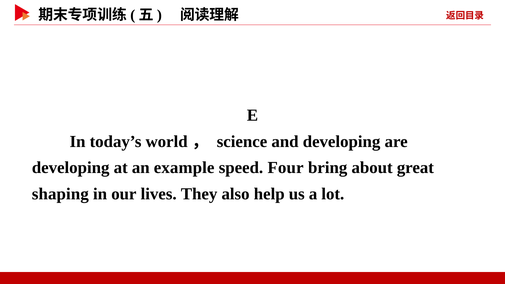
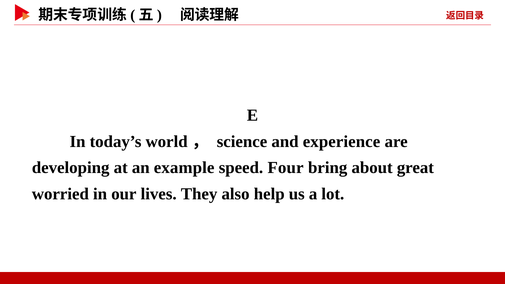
and developing: developing -> experience (342, 142)
shaping: shaping -> worried (60, 194)
